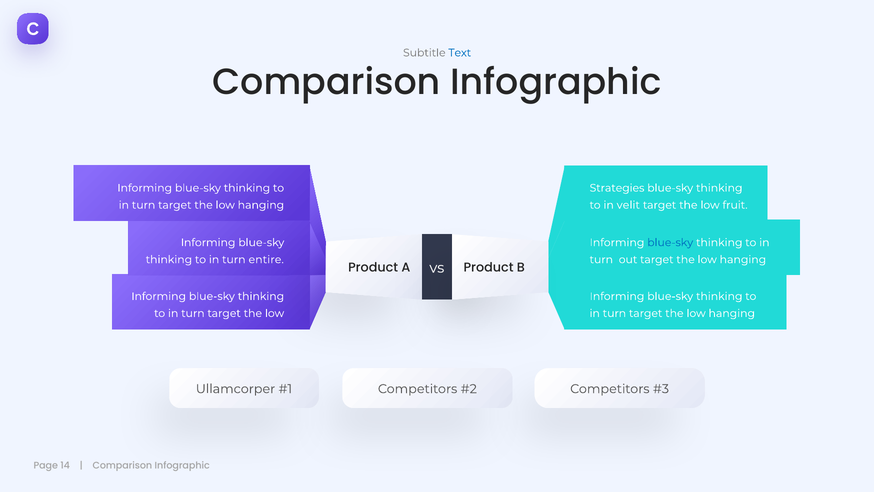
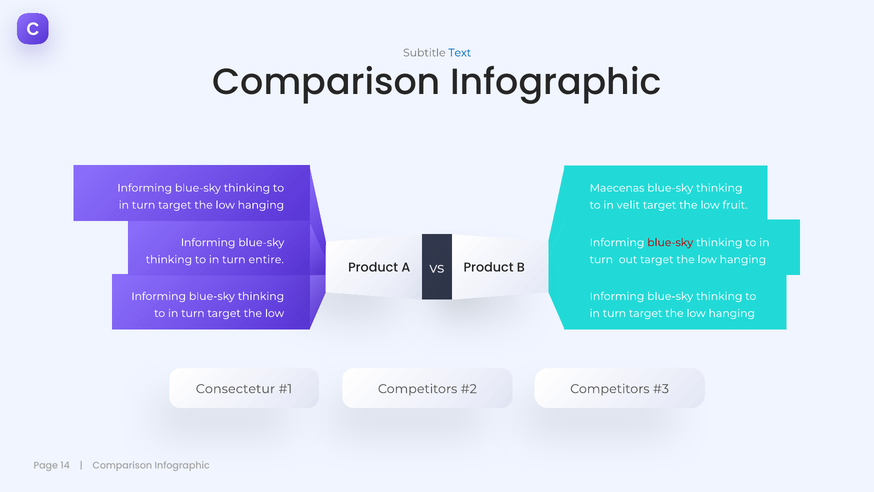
Strategies: Strategies -> Maecenas (617, 188)
blue-sky colour: blue -> red (670, 242)
Ullamcorper: Ullamcorper -> Consectetur (235, 389)
